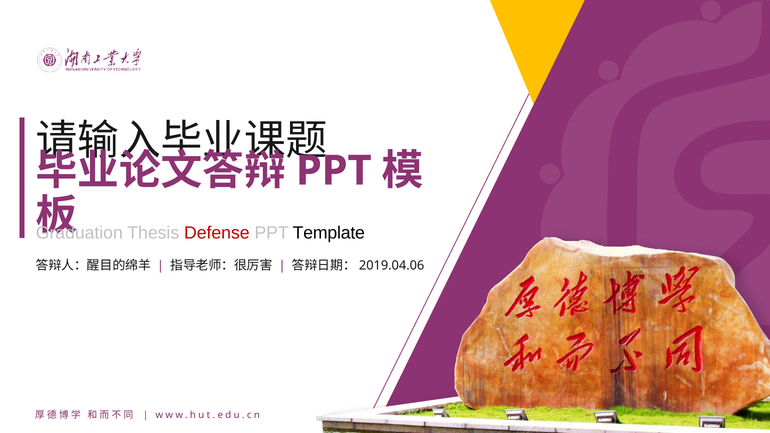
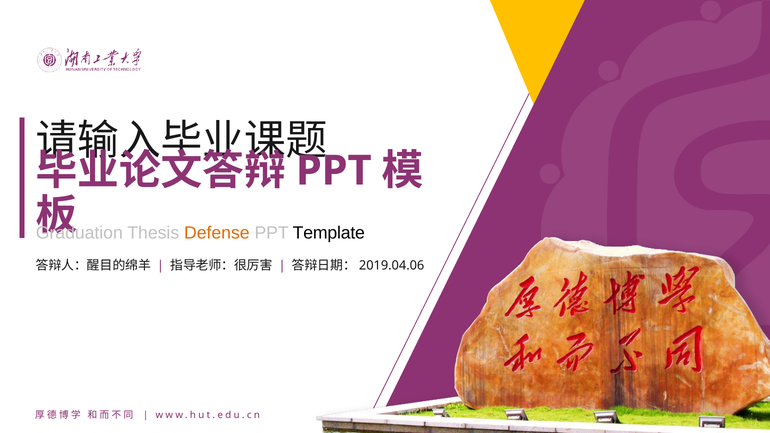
Defense colour: red -> orange (217, 233)
